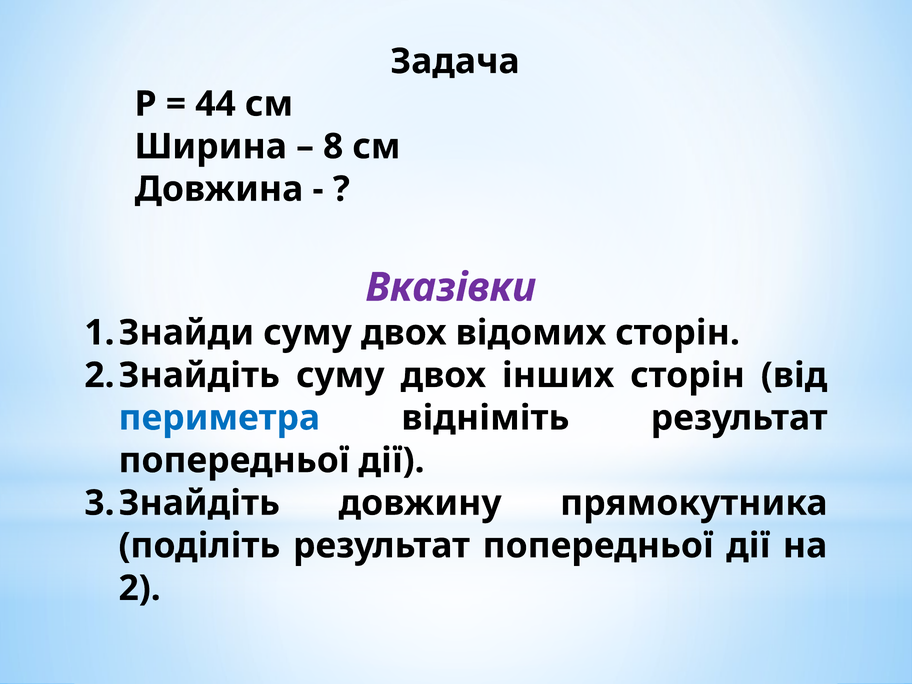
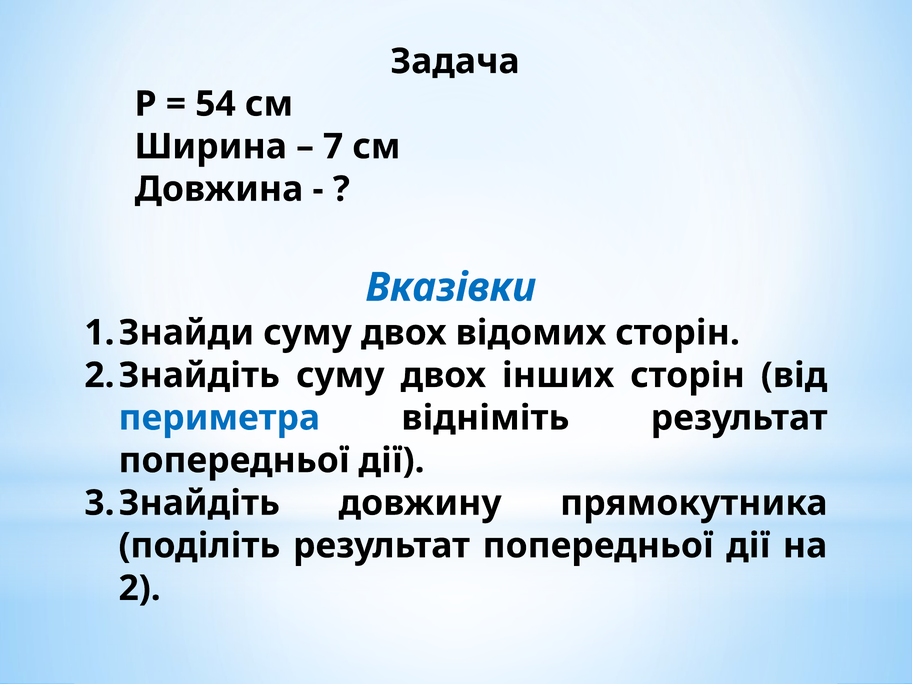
44: 44 -> 54 (215, 104)
8: 8 -> 7 (333, 147)
Вказівки colour: purple -> blue (451, 287)
